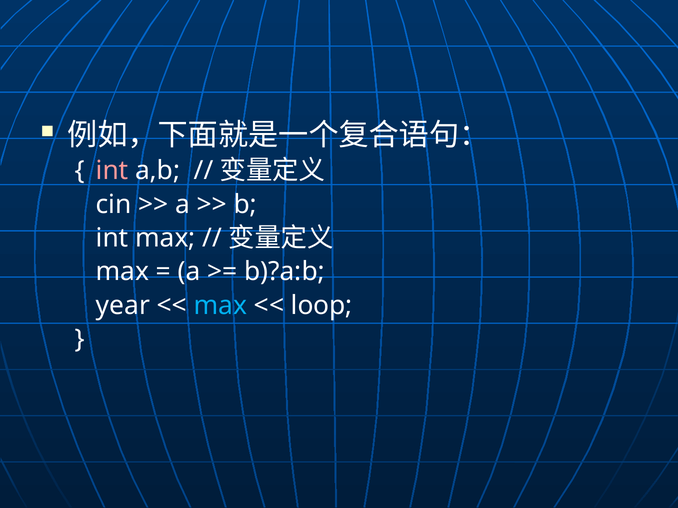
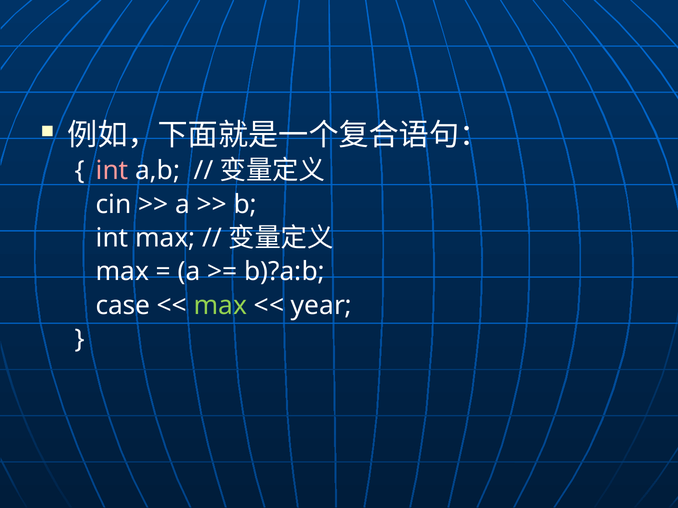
year: year -> case (123, 306)
max colour: light blue -> light green (221, 306)
loop: loop -> year (321, 306)
